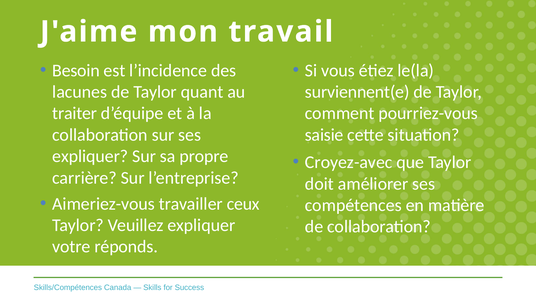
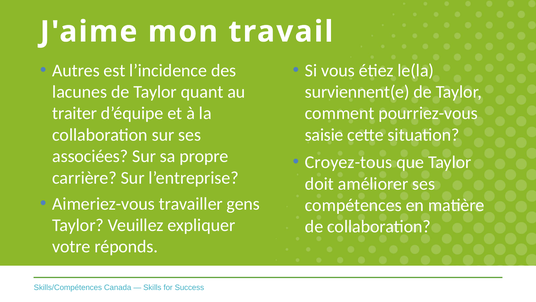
Besoin: Besoin -> Autres (76, 70)
expliquer: expliquer -> associées (90, 156)
Croyez-avec: Croyez-avec -> Croyez-tous (349, 162)
ceux: ceux -> gens (243, 203)
